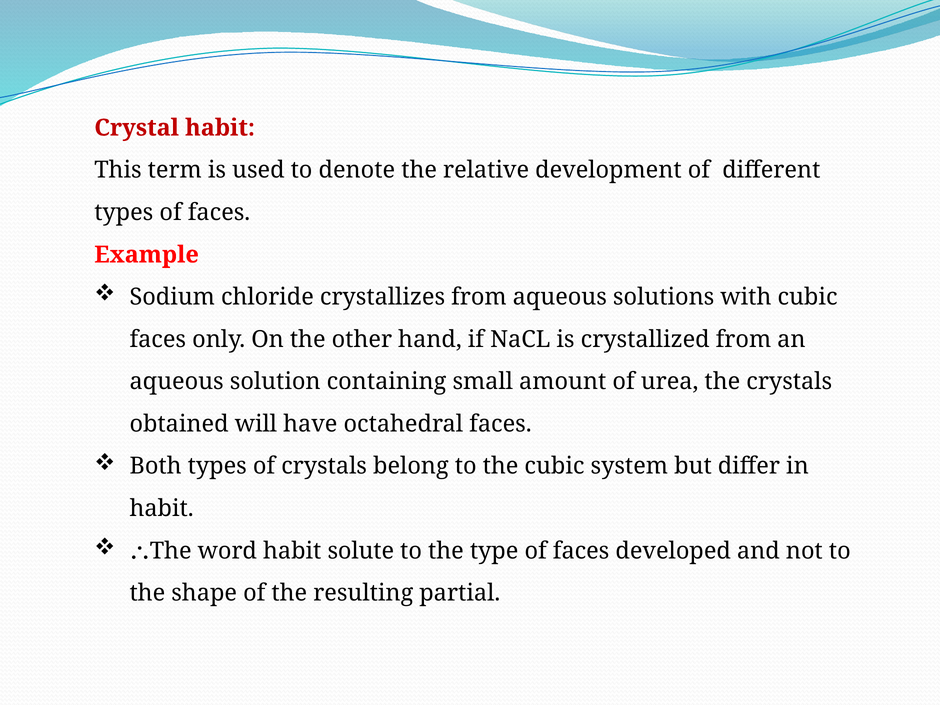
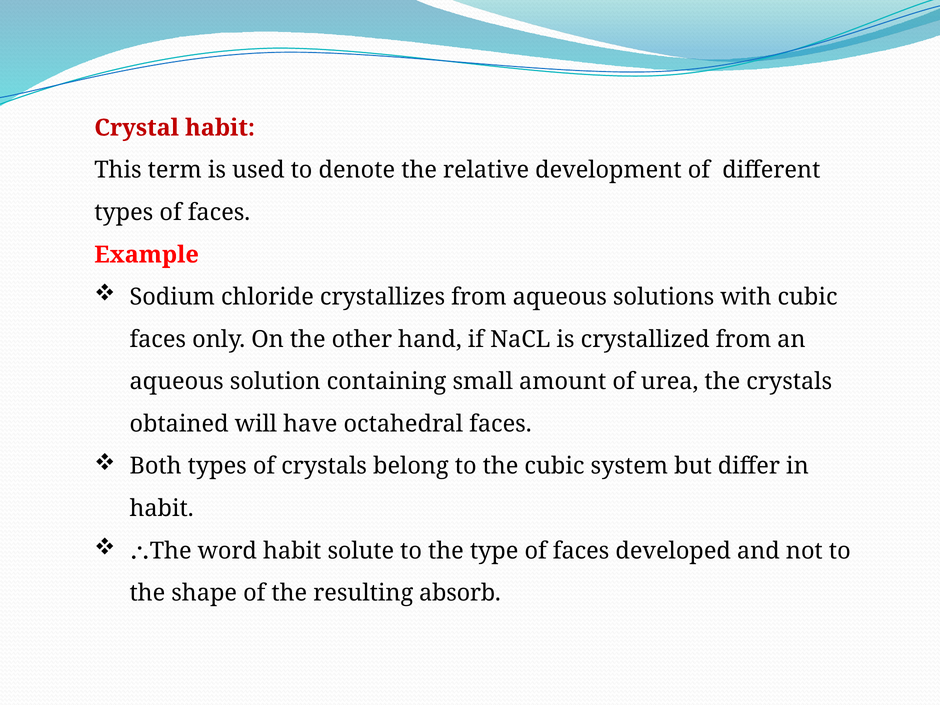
partial: partial -> absorb (460, 593)
